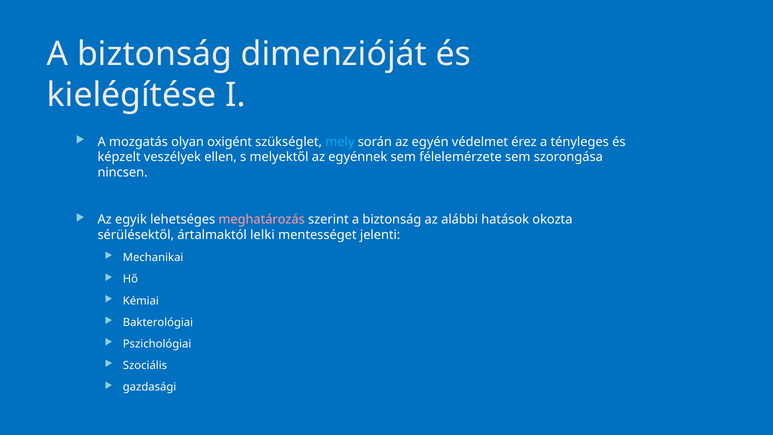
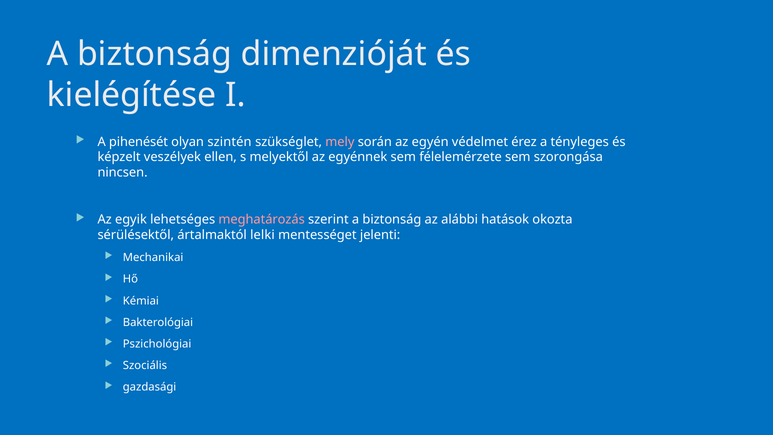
mozgatás: mozgatás -> pihenését (138, 142)
oxigént: oxigént -> szintén (229, 142)
mely colour: light blue -> pink (340, 142)
